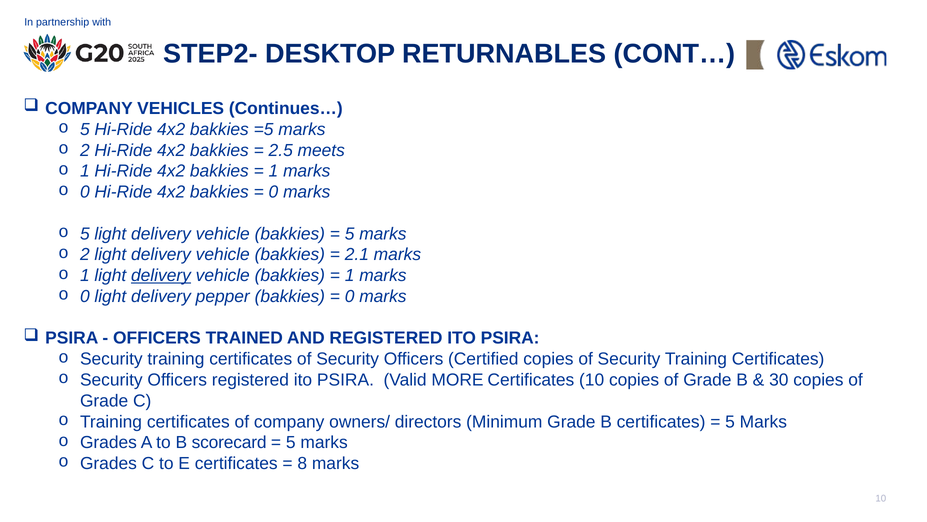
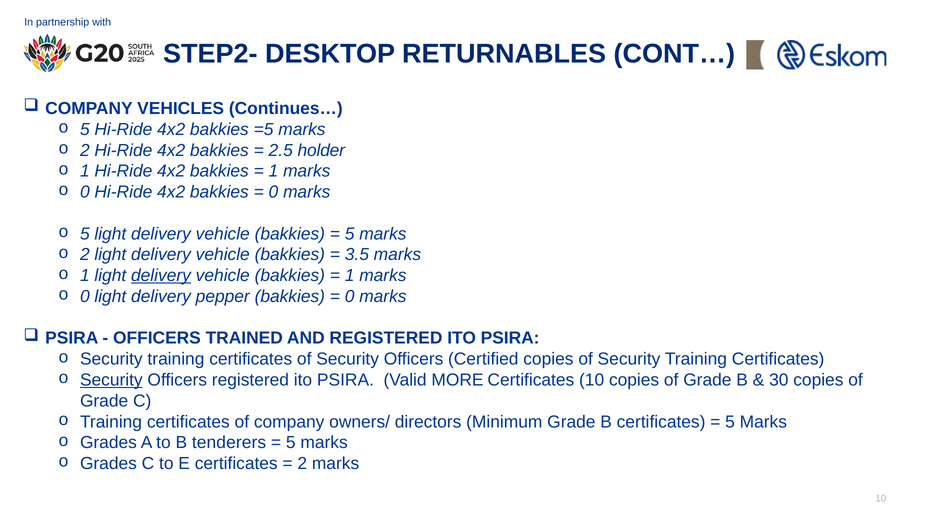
meets: meets -> holder (321, 150)
2.1: 2.1 -> 3.5 (357, 254)
Security underline: none -> present (111, 380)
scorecard: scorecard -> tenderers (229, 442)
8: 8 -> 2 (302, 463)
